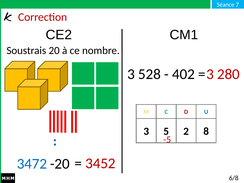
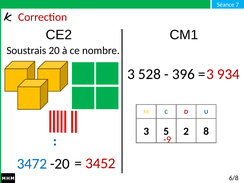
402: 402 -> 396 (183, 74)
280: 280 -> 934 (228, 74)
-5: -5 -> -9 (167, 140)
